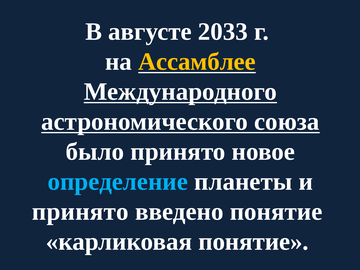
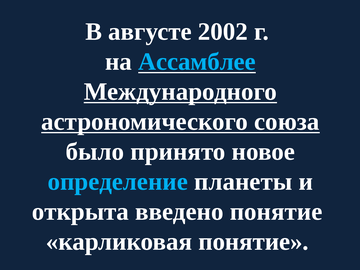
2033: 2033 -> 2002 (223, 32)
Ассамблее colour: yellow -> light blue (197, 62)
принято: принято -> открыта (80, 212)
